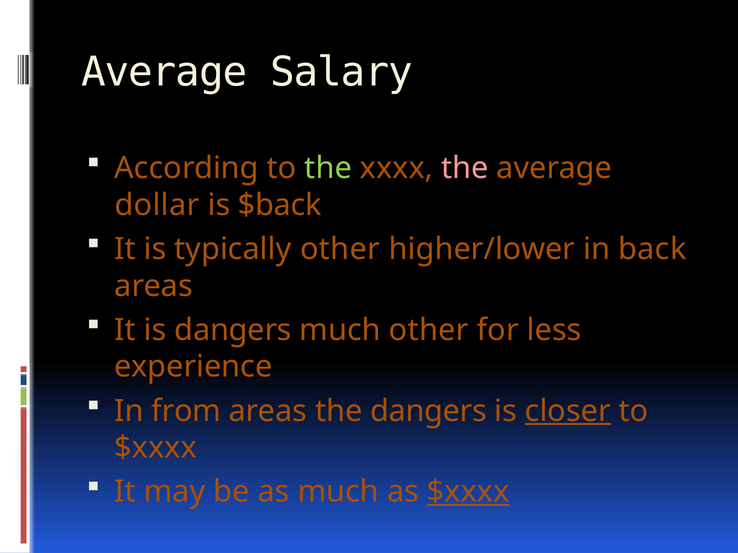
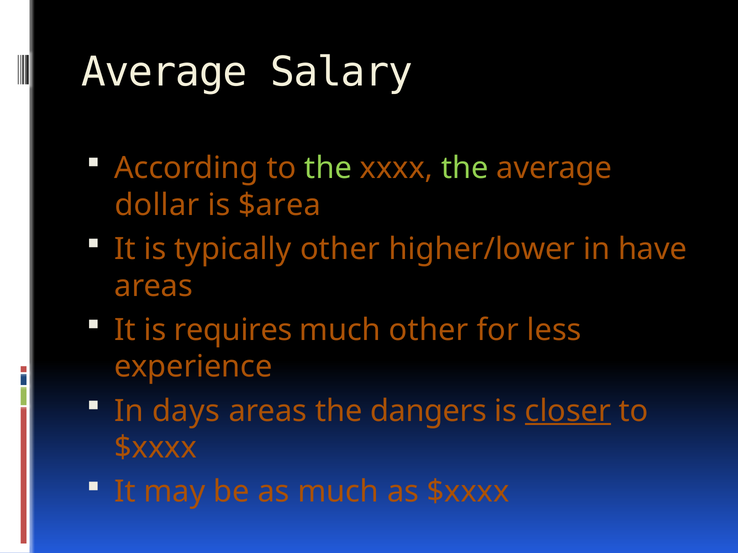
the colour: pink -> light green (465, 168)
$back: $back -> $area (280, 205)
back: back -> have (653, 249)
is dangers: dangers -> requires (233, 330)
from: from -> days (186, 411)
$xxxx underline: present -> none (468, 492)
